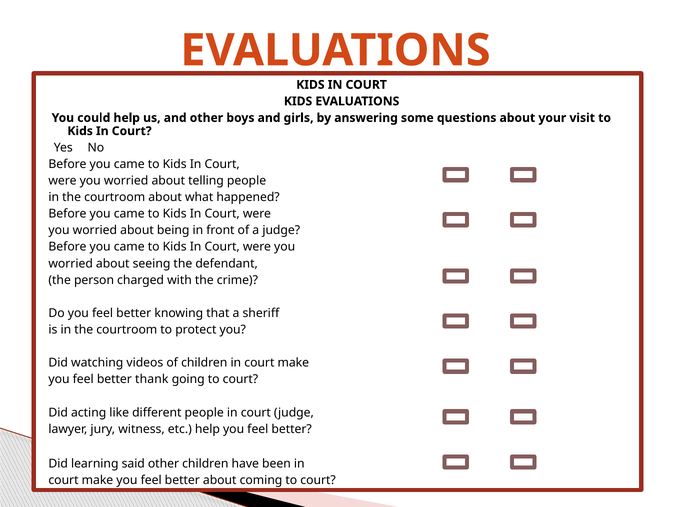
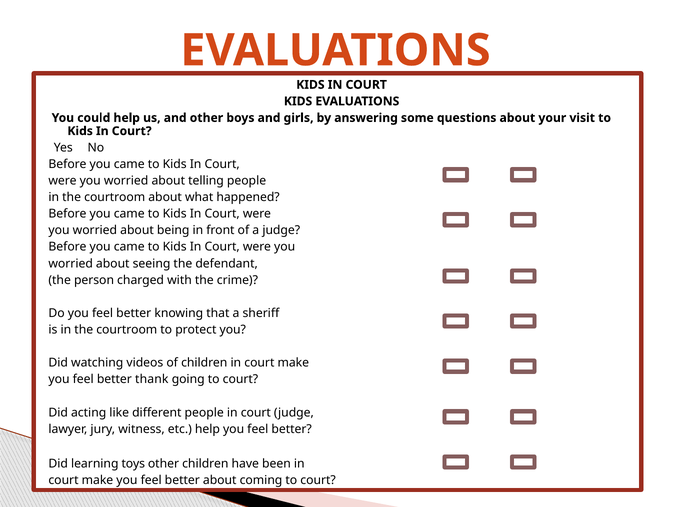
said: said -> toys (133, 463)
